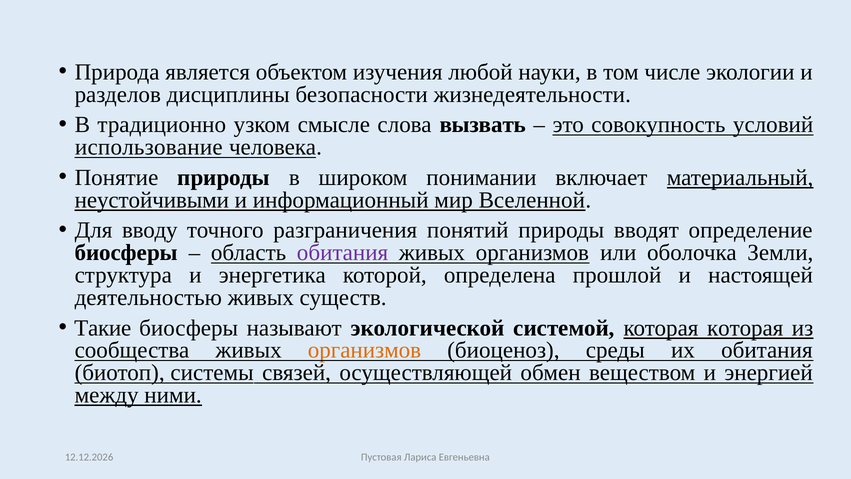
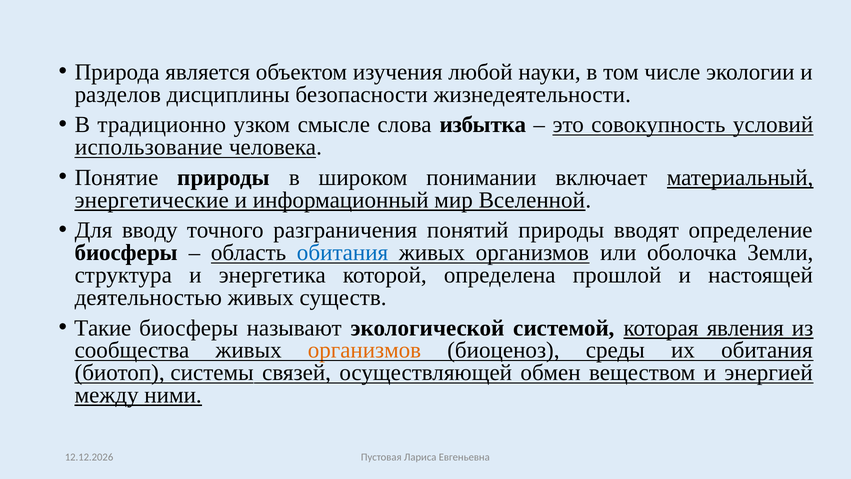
вызвать: вызвать -> избытка (483, 125)
неустойчивыми: неустойчивыми -> энергетические (152, 200)
обитания colour: purple -> blue (343, 253)
которая которая: которая -> явления (745, 328)
